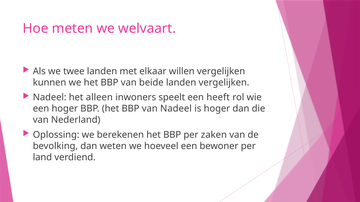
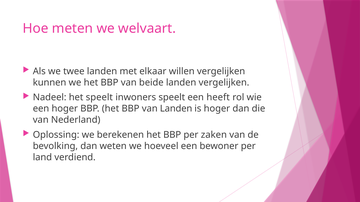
het alleen: alleen -> speelt (99, 98)
van Nadeel: Nadeel -> Landen (176, 109)
